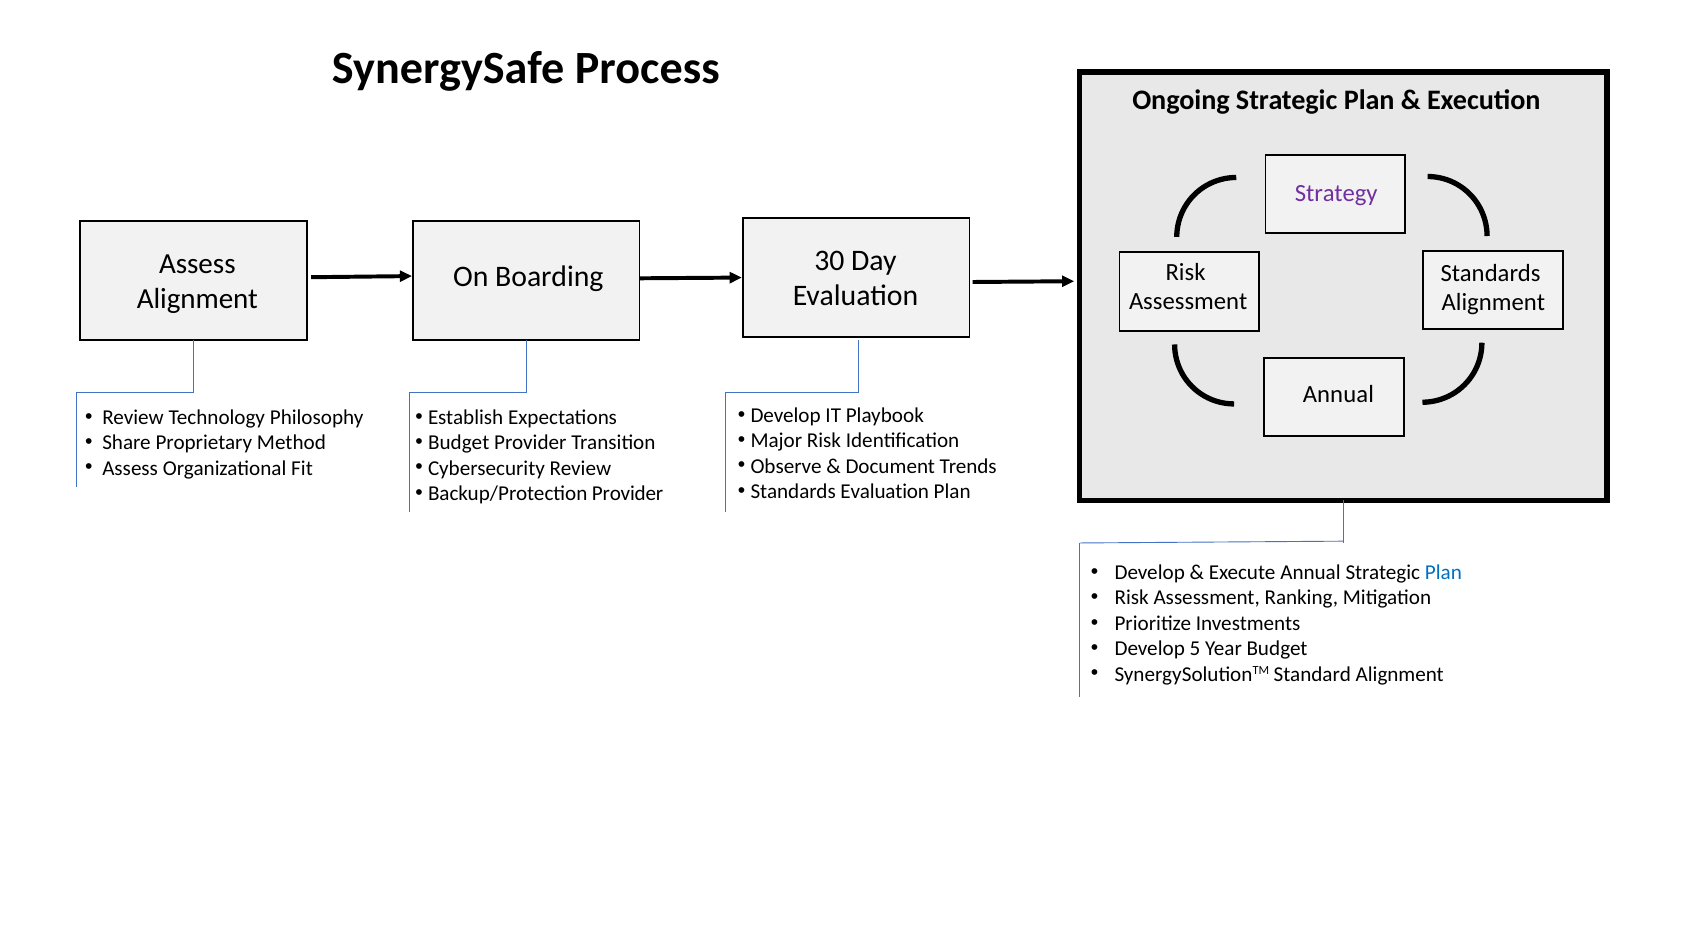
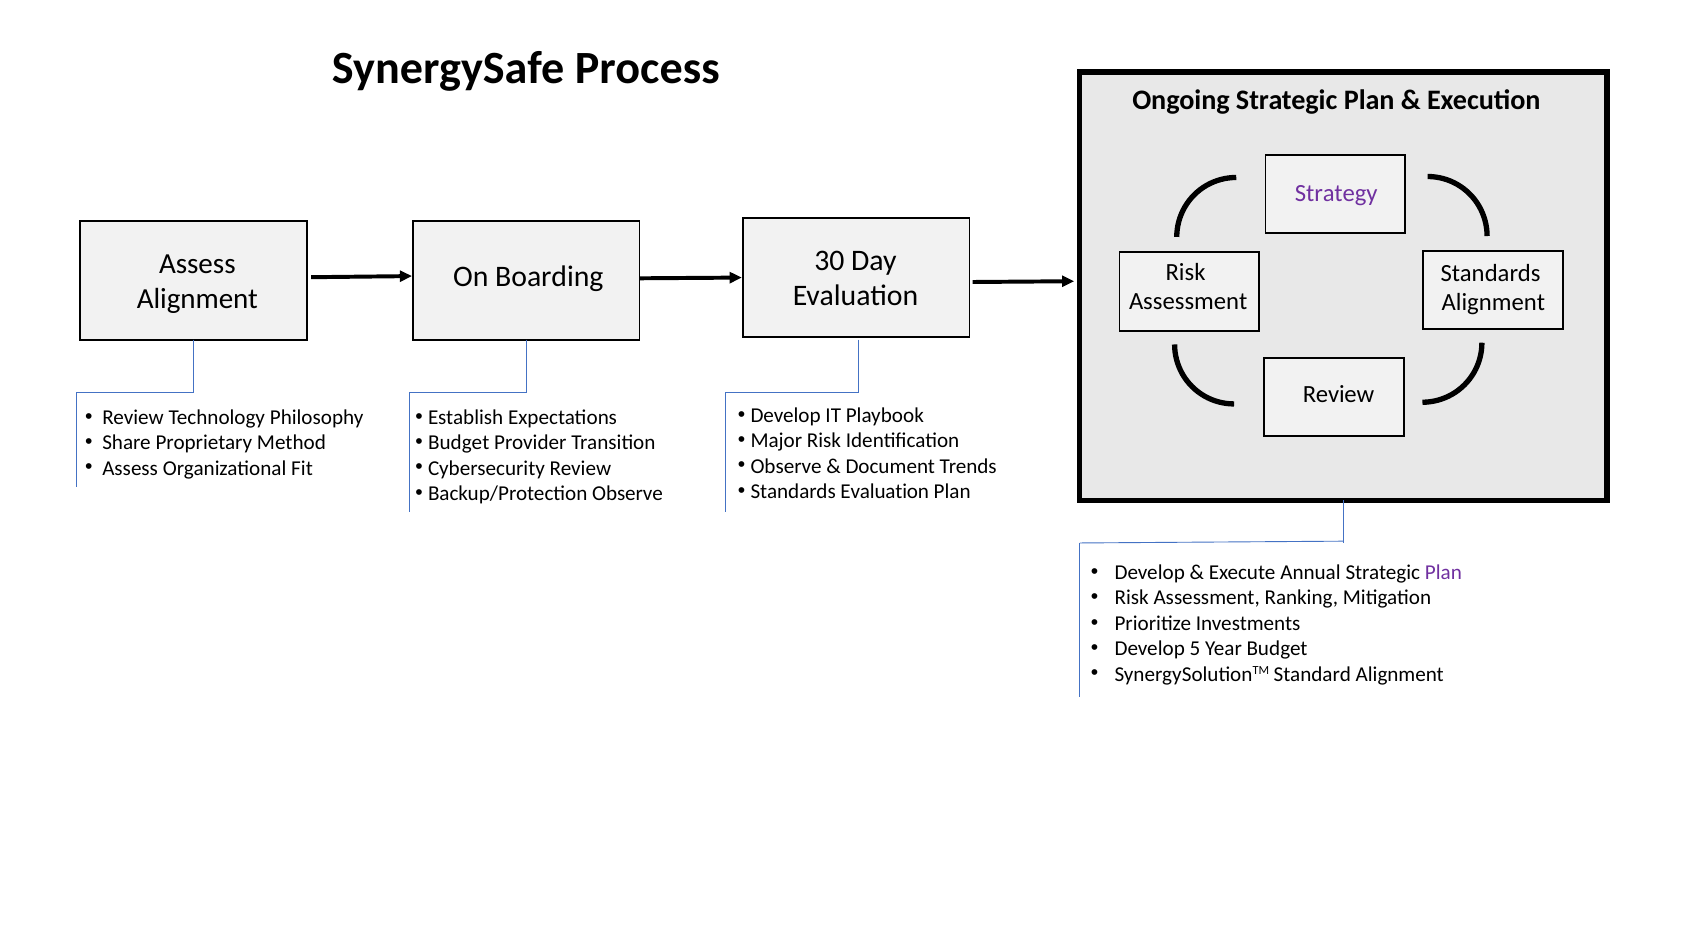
Annual: Annual -> Review (1338, 394)
Backup/Protection Provider: Provider -> Observe (627, 493)
Plan colour: blue -> purple (1443, 572)
